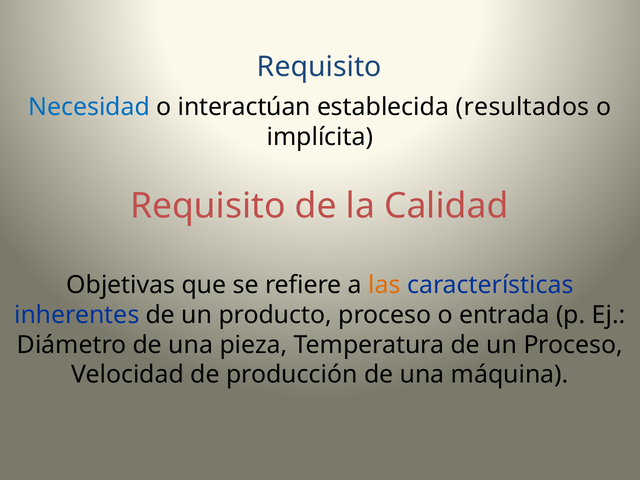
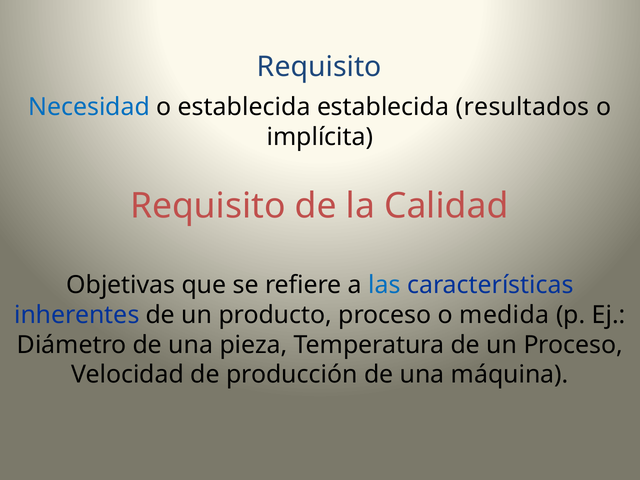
o interactúan: interactúan -> establecida (244, 107)
las colour: orange -> blue (385, 285)
entrada: entrada -> medida (504, 315)
